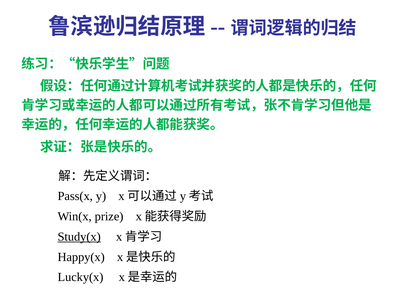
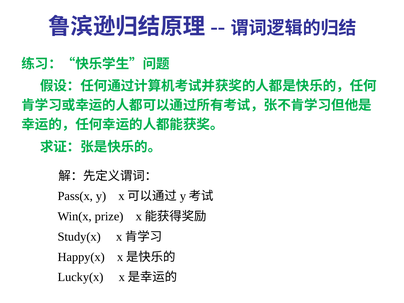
Study(x underline: present -> none (79, 237)
